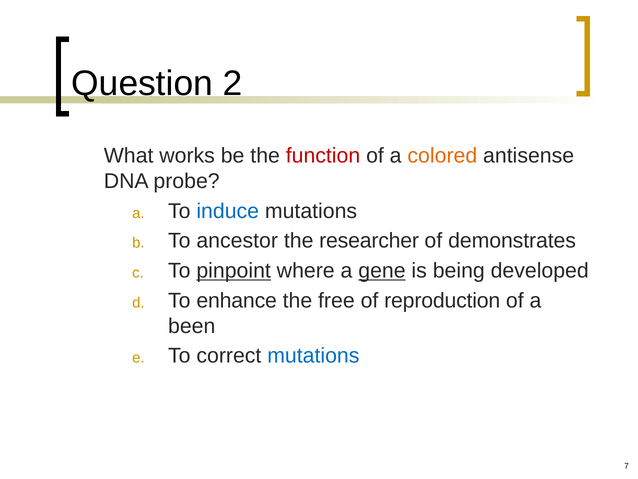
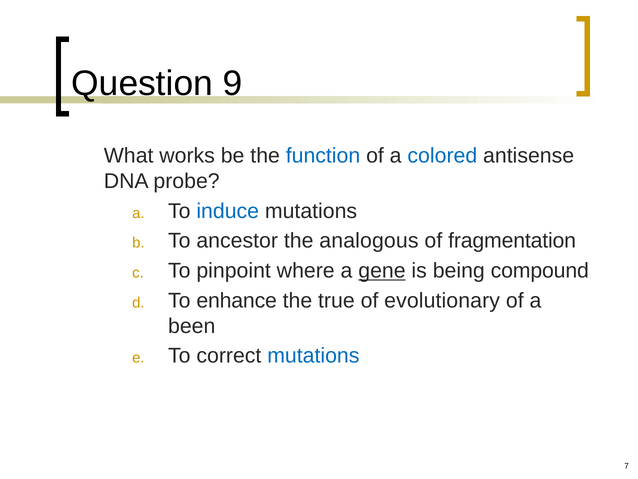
2: 2 -> 9 (233, 83)
function colour: red -> blue (323, 156)
colored colour: orange -> blue (442, 156)
researcher: researcher -> analogous (369, 241)
demonstrates: demonstrates -> fragmentation (512, 241)
pinpoint underline: present -> none (234, 270)
developed: developed -> compound (540, 270)
free: free -> true (336, 300)
reproduction: reproduction -> evolutionary (442, 300)
